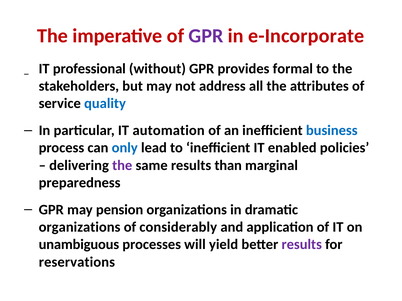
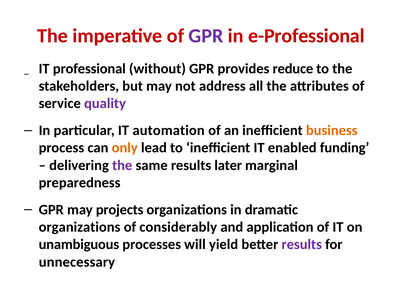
e-Incorporate: e-Incorporate -> e-Professional (306, 36)
formal: formal -> reduce (293, 69)
quality colour: blue -> purple (105, 104)
business colour: blue -> orange (332, 131)
only colour: blue -> orange (125, 148)
policies: policies -> funding (345, 148)
than: than -> later (228, 166)
pension: pension -> projects (120, 210)
reservations: reservations -> unnecessary (77, 262)
